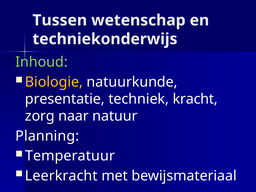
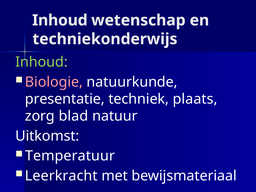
Tussen: Tussen -> Inhoud (60, 20)
Biologie colour: yellow -> pink (54, 82)
kracht: kracht -> plaats (195, 99)
naar: naar -> blad (73, 116)
Planning: Planning -> Uitkomst (47, 136)
